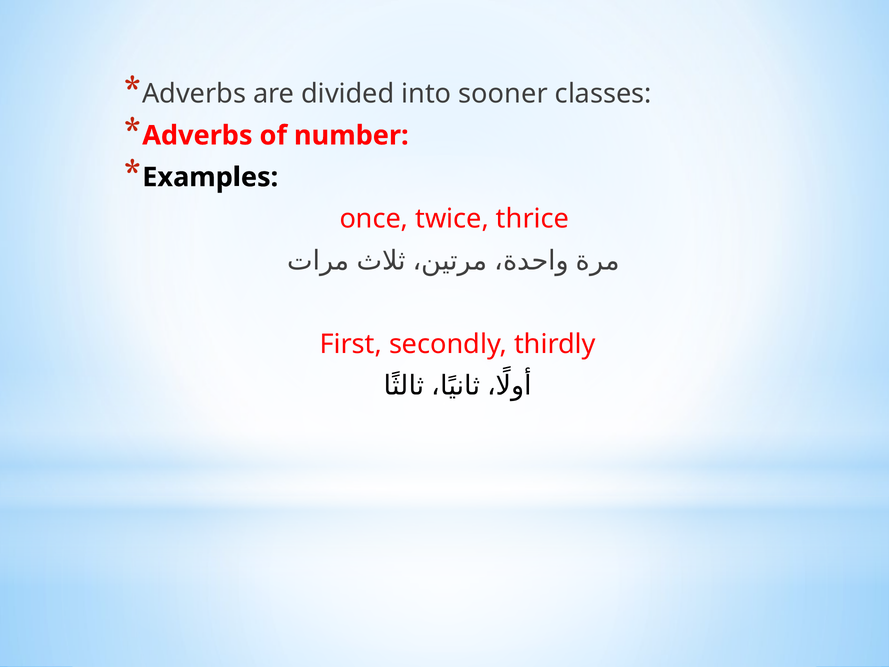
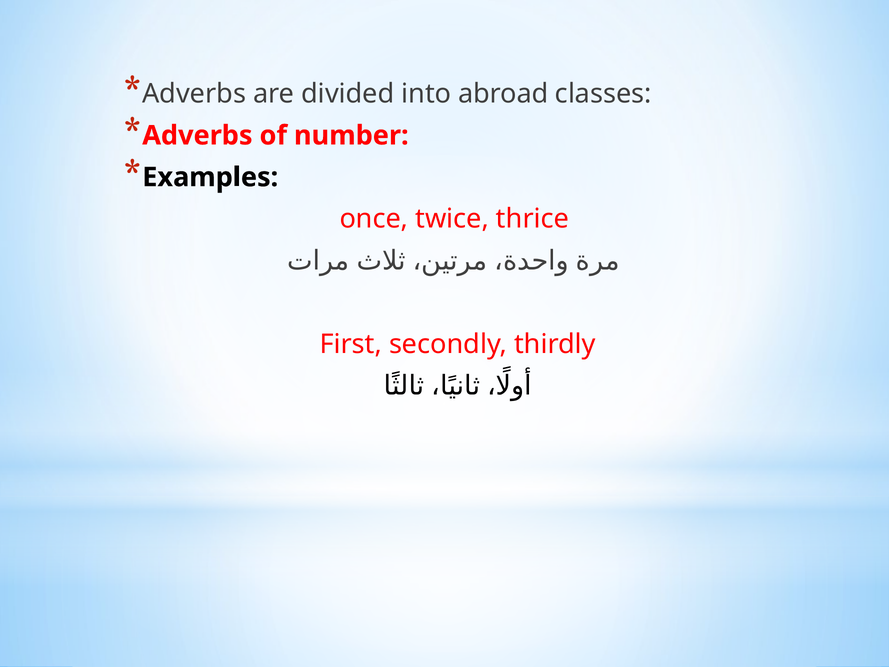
sooner: sooner -> abroad (503, 94)
